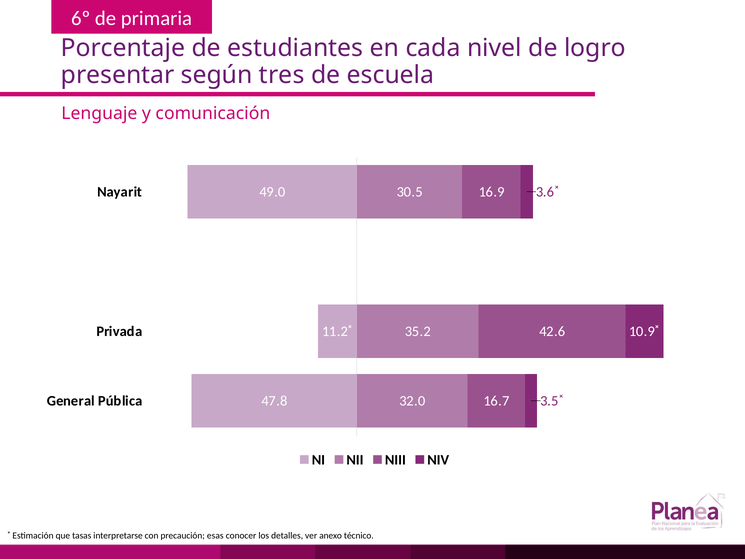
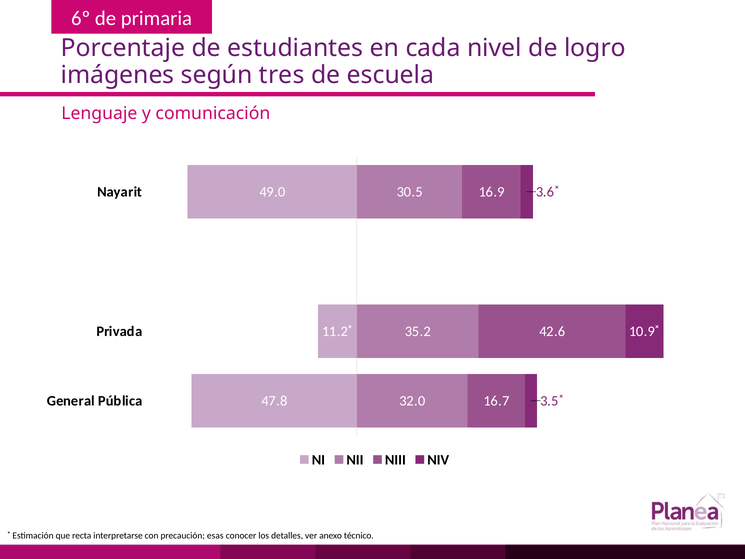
presentar: presentar -> imágenes (118, 75)
tasas: tasas -> recta (82, 536)
